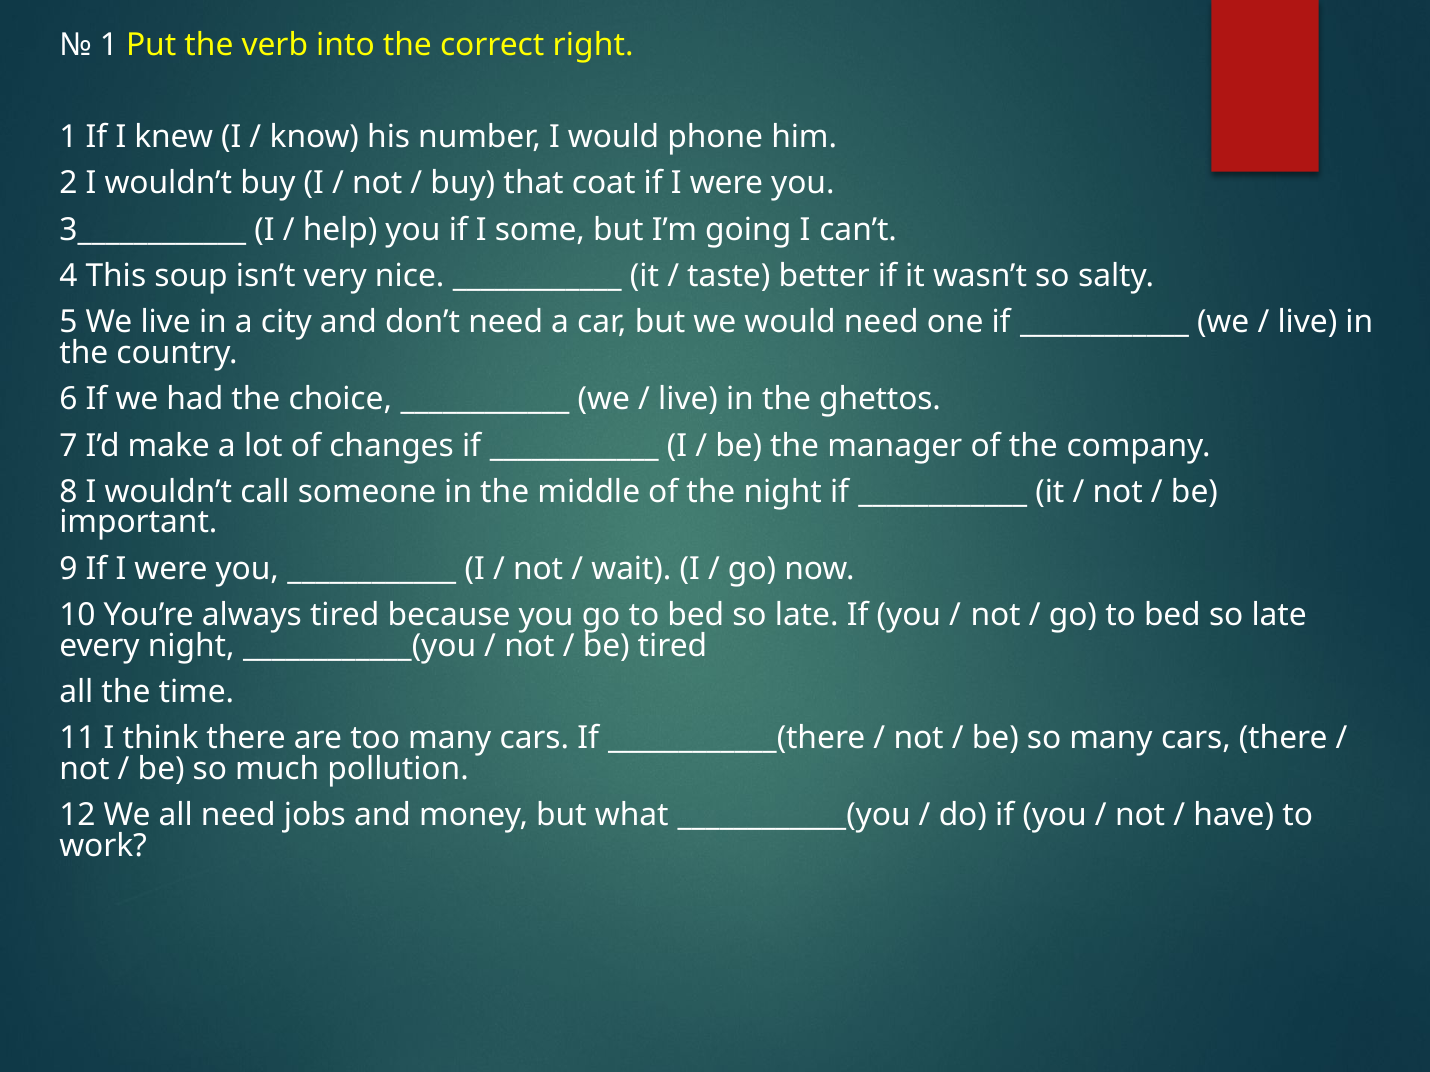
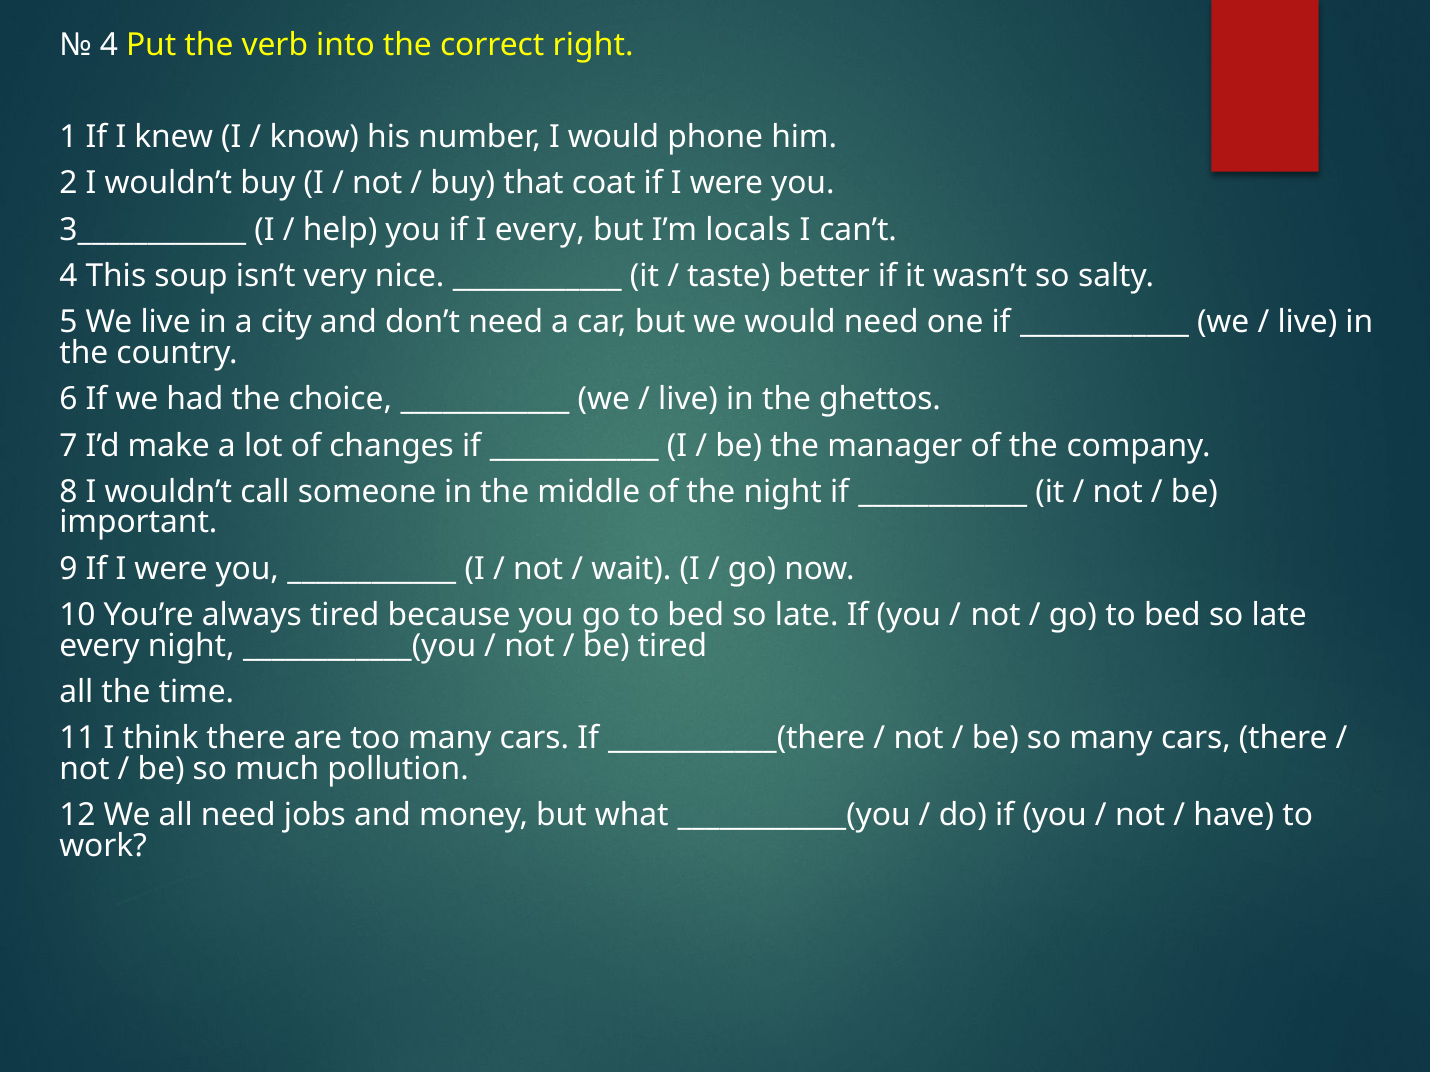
1: 1 -> 4 (109, 45)
I some: some -> every (540, 230)
going: going -> locals (748, 230)
